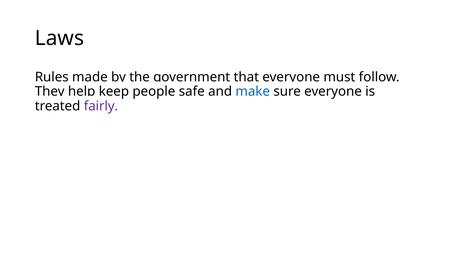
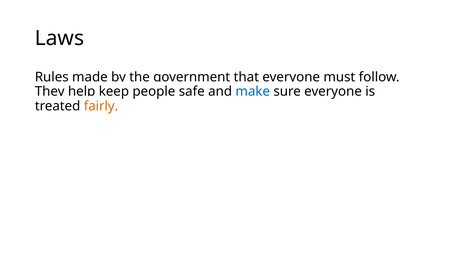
fairly colour: purple -> orange (101, 106)
